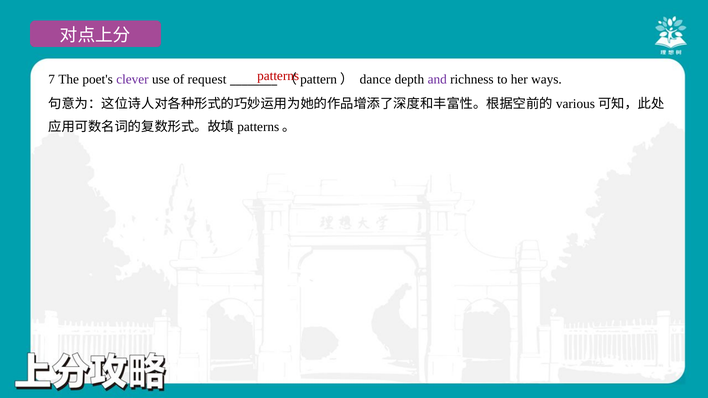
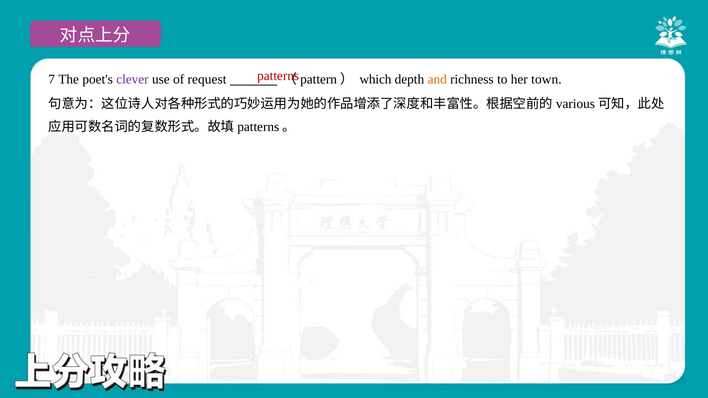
dance: dance -> which (375, 79)
and colour: purple -> orange (437, 79)
ways: ways -> town (546, 79)
